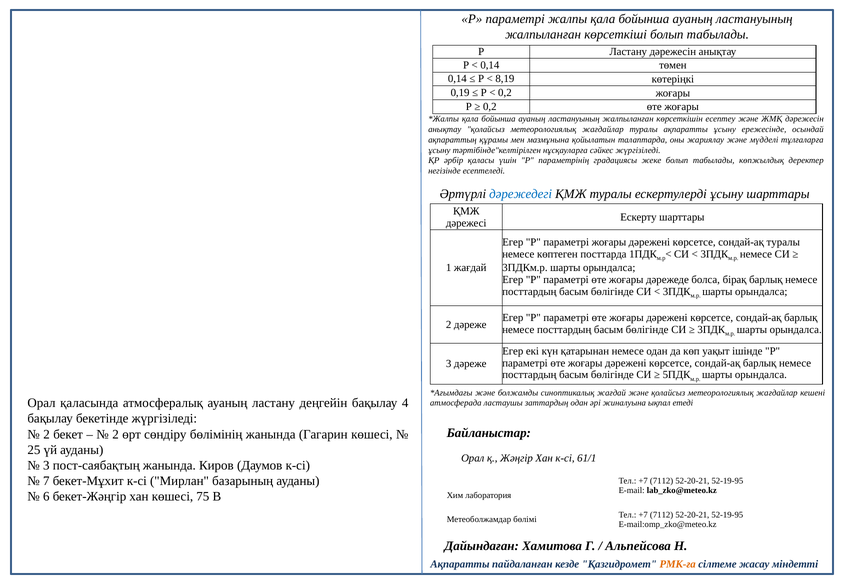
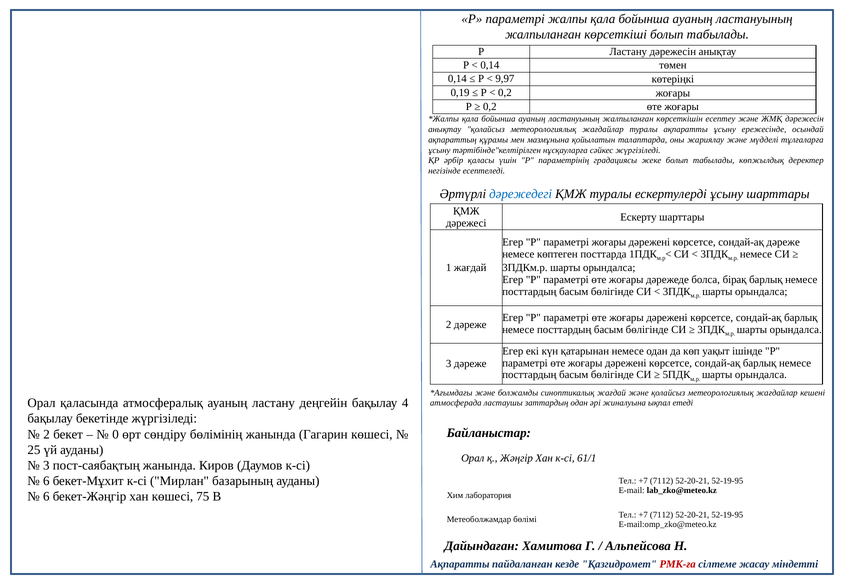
8,19: 8,19 -> 9,97 (505, 79)
сондай-ақ туралы: туралы -> дәреже (783, 242)
2: 2 -> 0 (116, 435)
7: 7 -> 6 (46, 481)
РМК-ға colour: orange -> red (678, 564)
